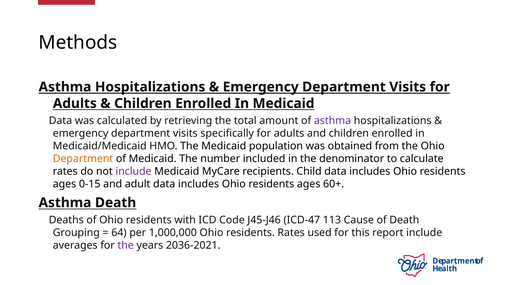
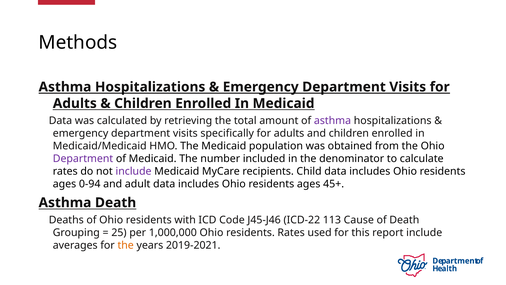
Department colour: orange -> purple (83, 159)
0-15: 0-15 -> 0-94 (90, 184)
60+: 60+ -> 45+ (334, 184)
ICD-47: ICD-47 -> ICD-22 (302, 220)
64: 64 -> 25 (119, 232)
the colour: purple -> orange (126, 245)
2036-2021: 2036-2021 -> 2019-2021 (193, 245)
